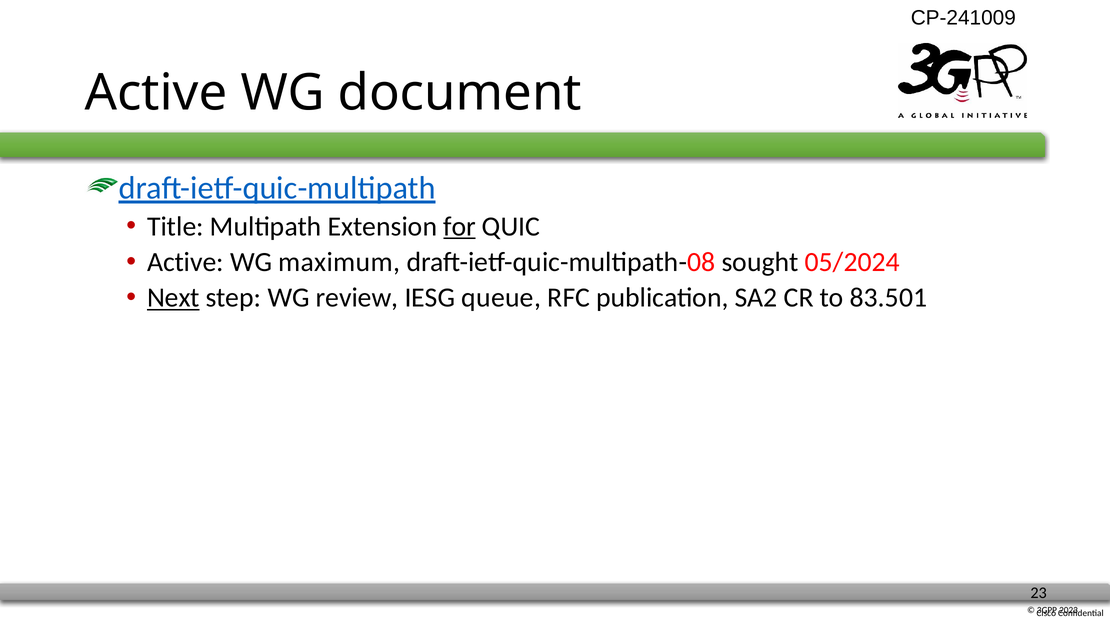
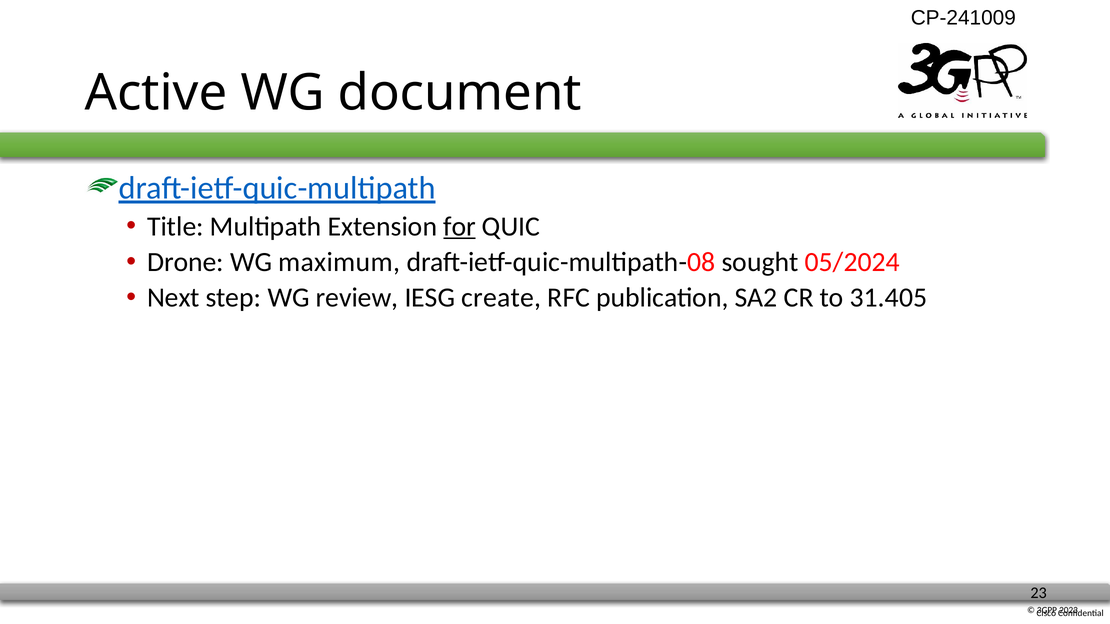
Active: Active -> Drone (185, 262)
Next underline: present -> none (173, 298)
queue: queue -> create (501, 298)
83.501: 83.501 -> 31.405 (888, 298)
